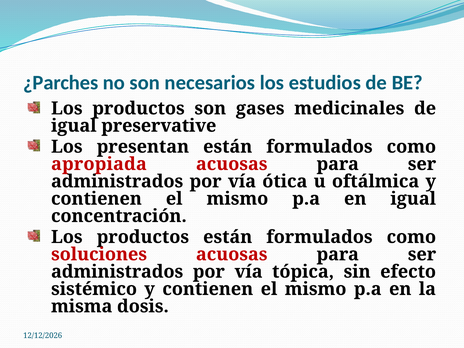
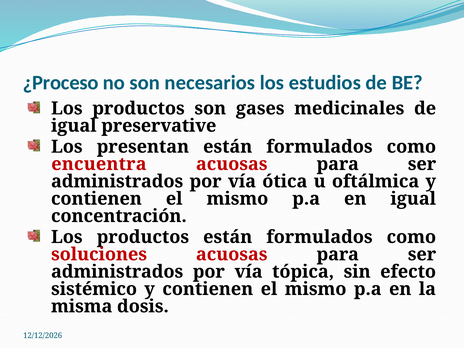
¿Parches: ¿Parches -> ¿Proceso (61, 83)
apropiada: apropiada -> encuentra (99, 164)
